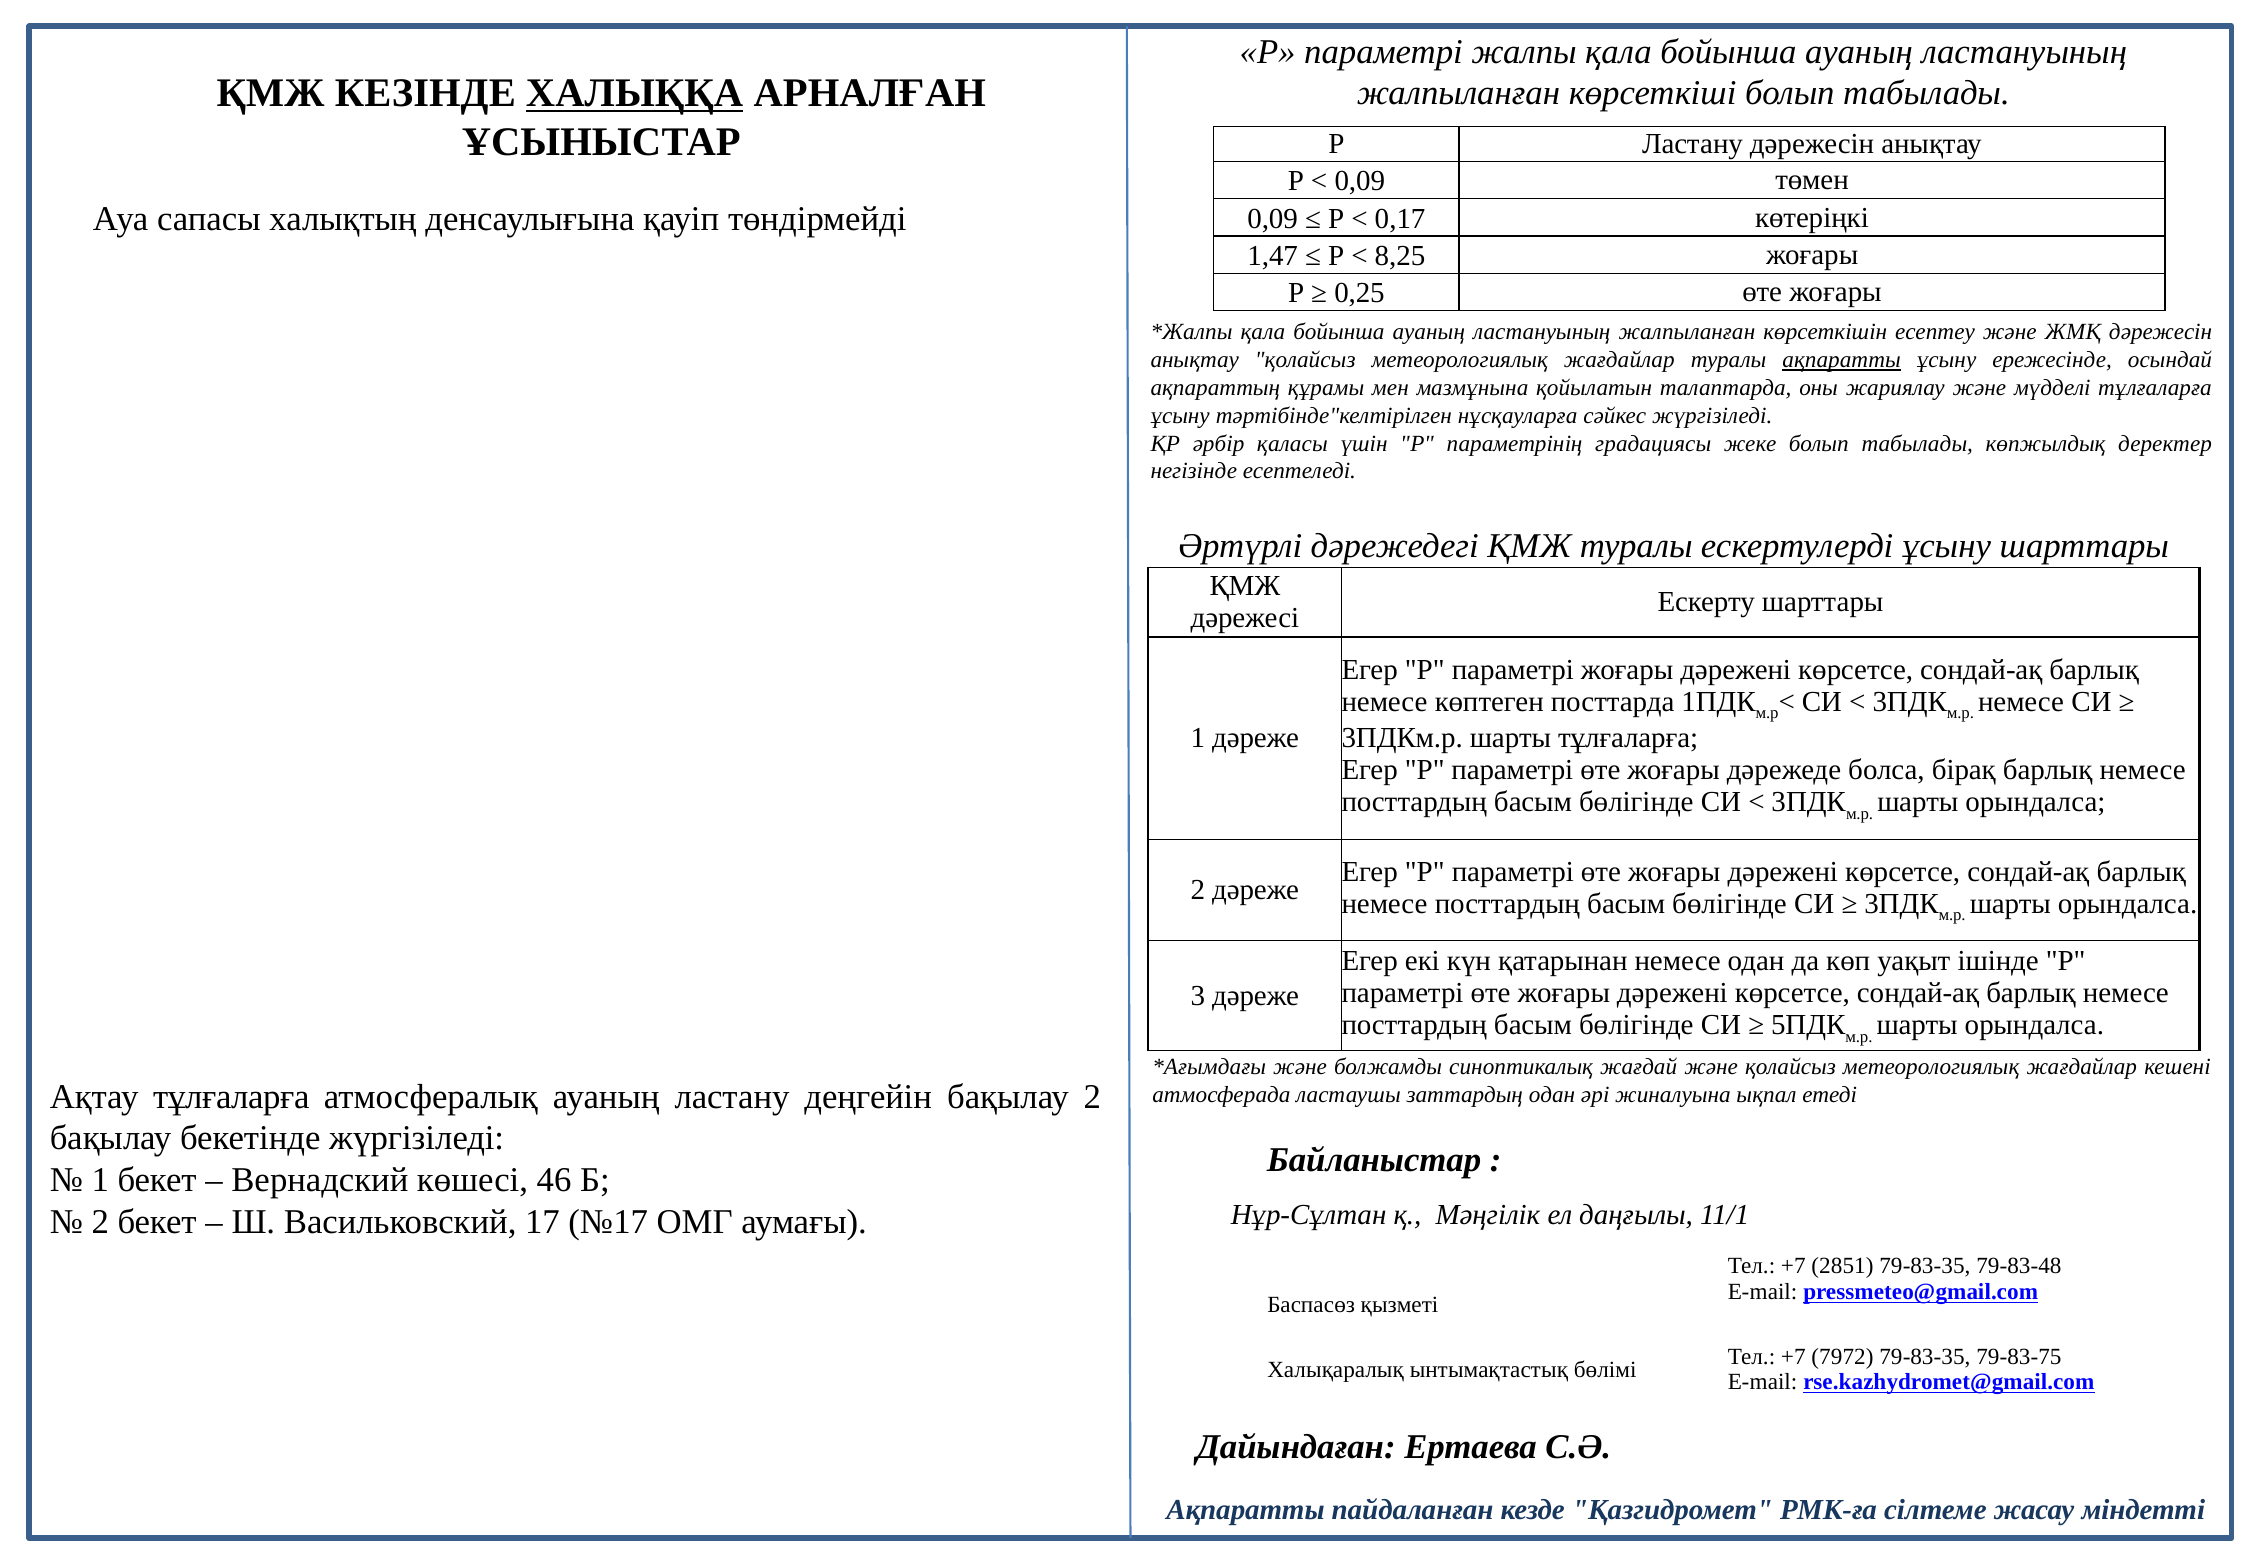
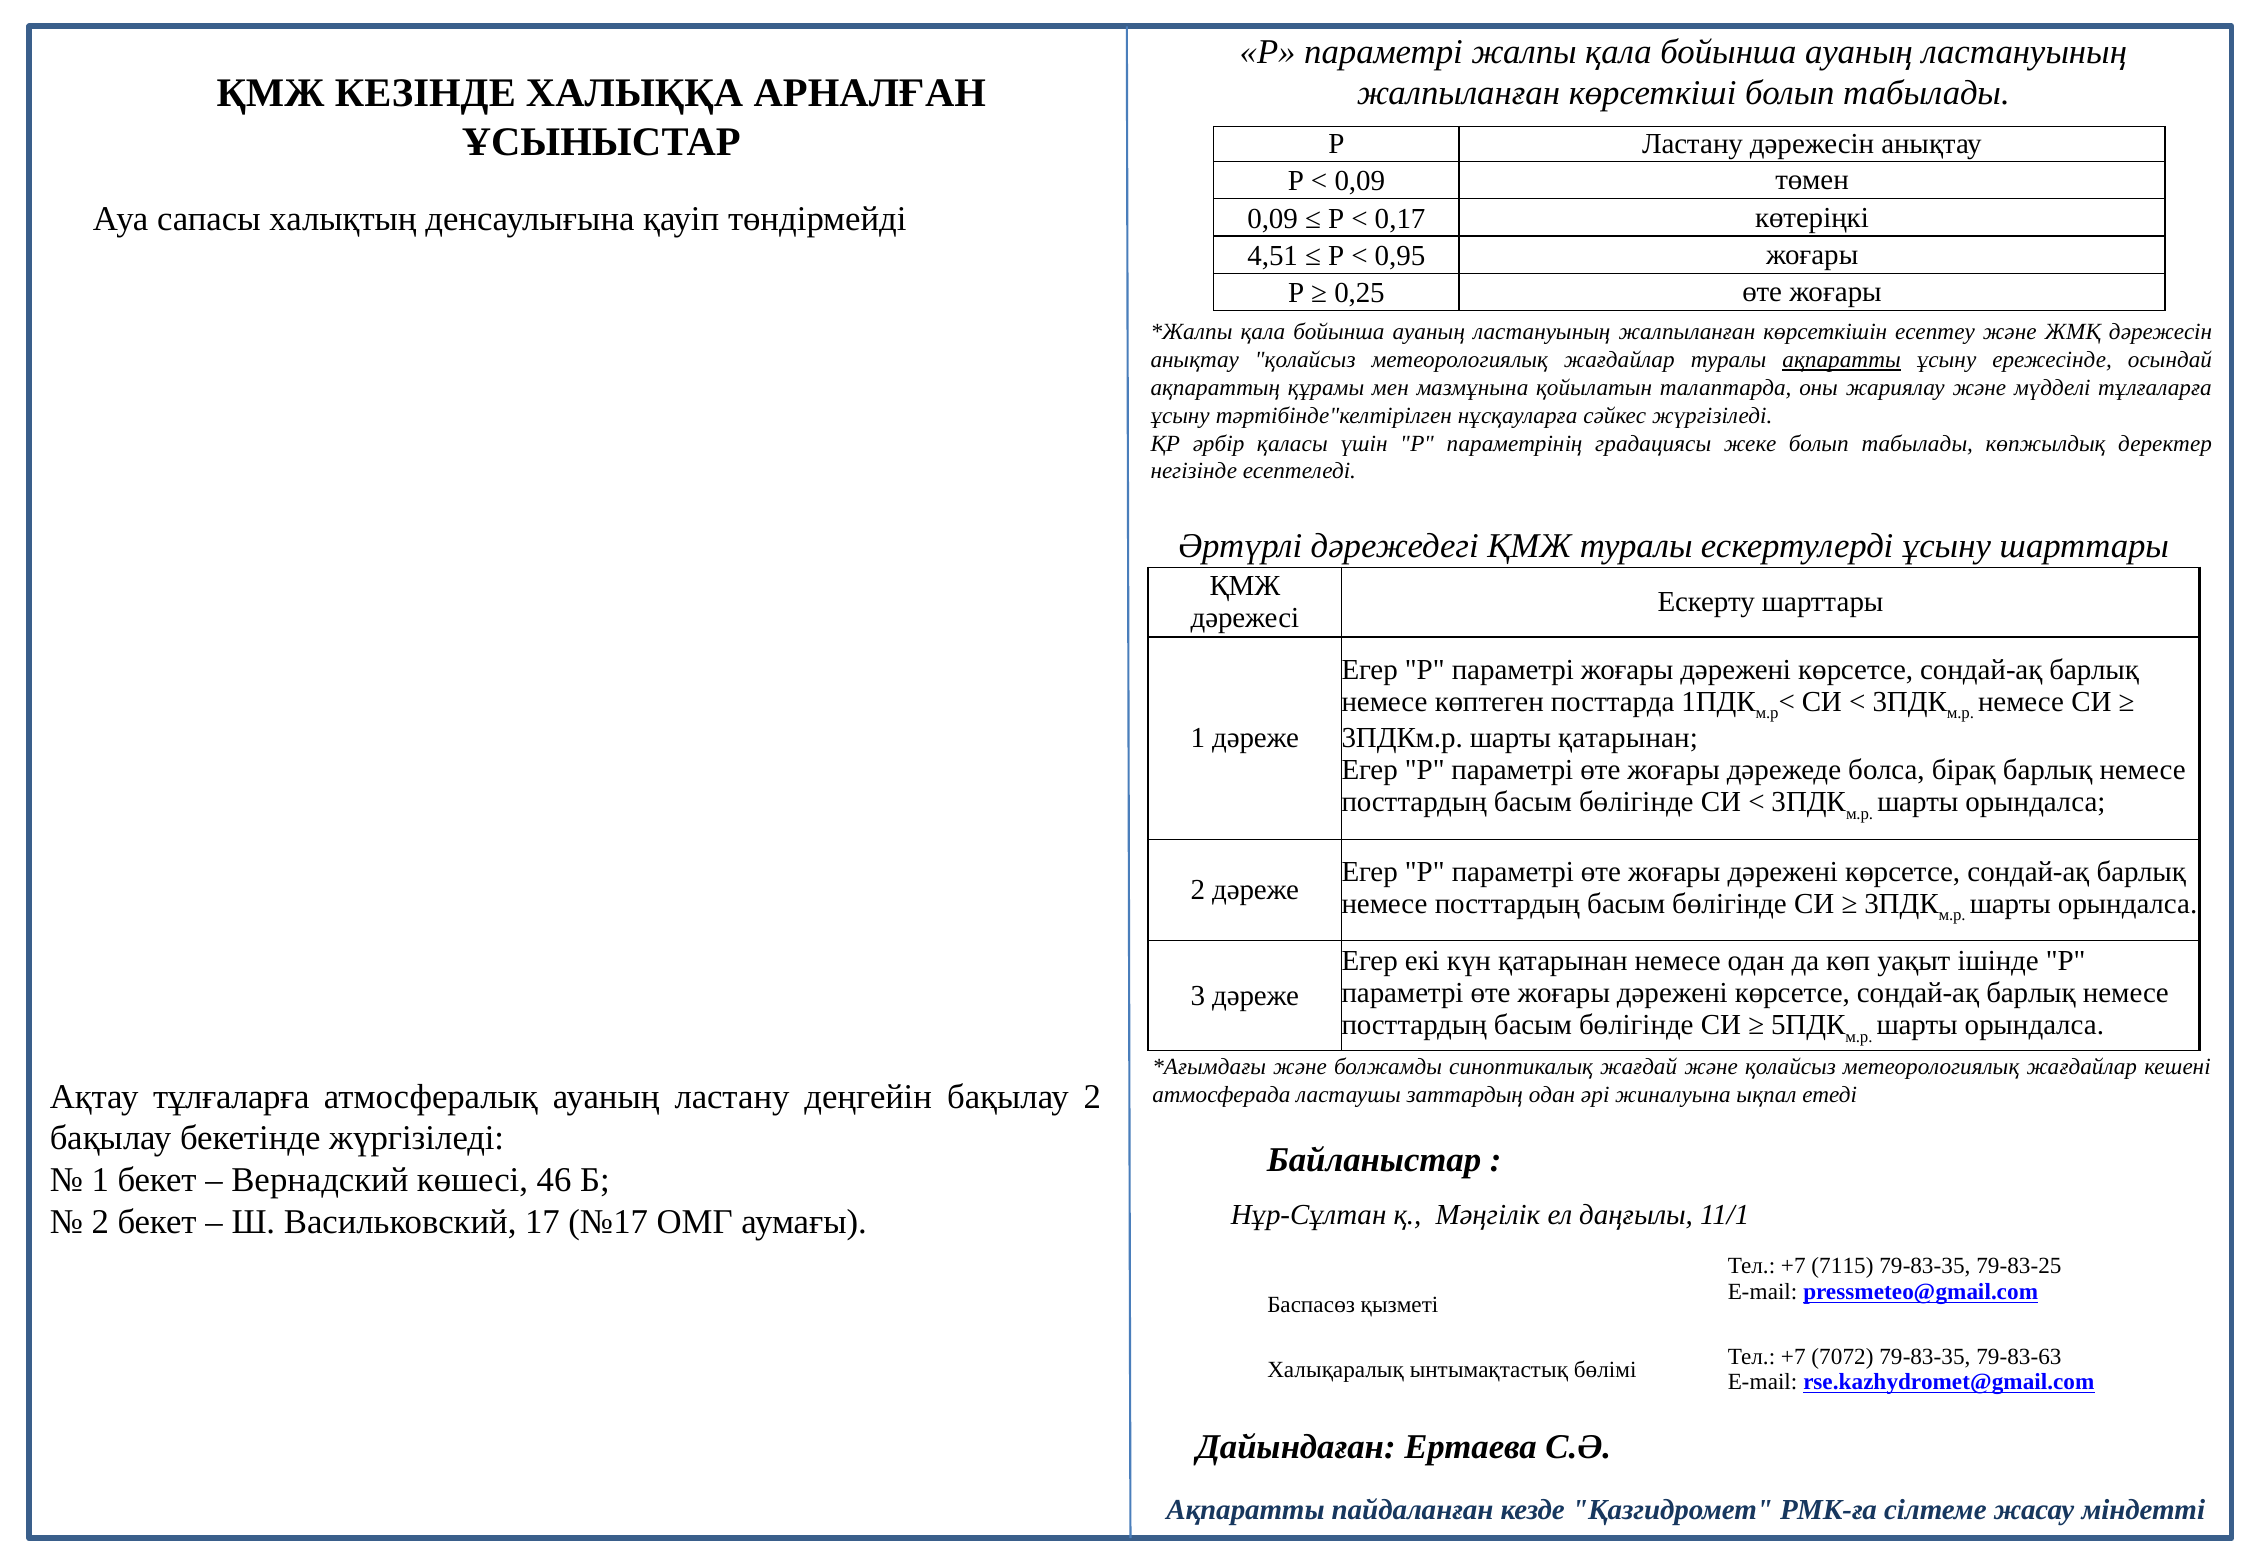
ХАЛЫҚҚА underline: present -> none (635, 94)
1,47: 1,47 -> 4,51 (1273, 256)
8,25: 8,25 -> 0,95 (1400, 256)
шарты тұлғаларға: тұлғаларға -> қатарынан (1628, 738)
2851: 2851 -> 7115 (1843, 1266)
79-83-48: 79-83-48 -> 79-83-25 (2019, 1266)
7972: 7972 -> 7072 (1843, 1357)
79-83-75: 79-83-75 -> 79-83-63 (2019, 1357)
